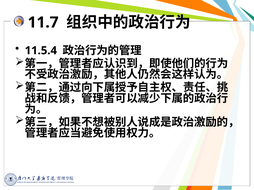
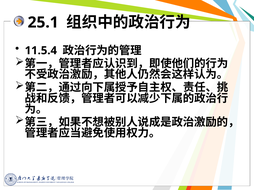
11.7: 11.7 -> 25.1 (43, 22)
